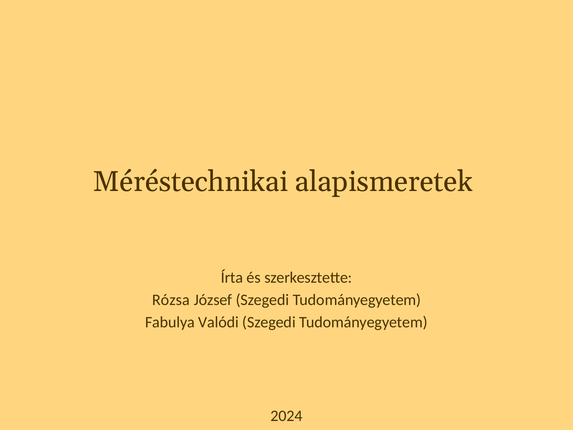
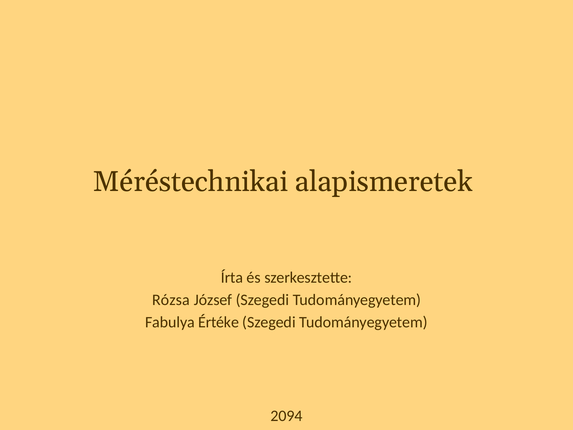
Valódi: Valódi -> Értéke (219, 322)
2024: 2024 -> 2094 (286, 416)
